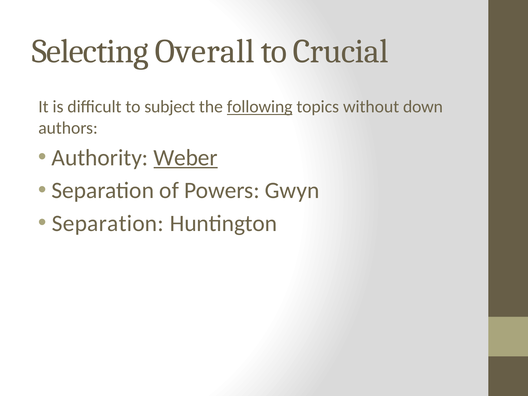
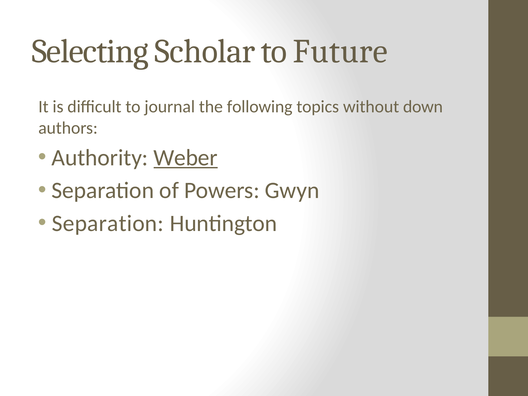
Overall: Overall -> Scholar (205, 51)
Crucial: Crucial -> Future (340, 51)
subject: subject -> journal (170, 107)
following underline: present -> none (260, 107)
